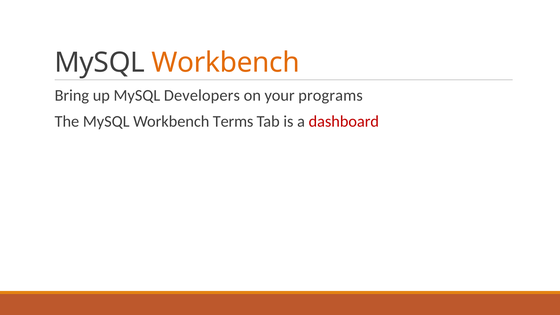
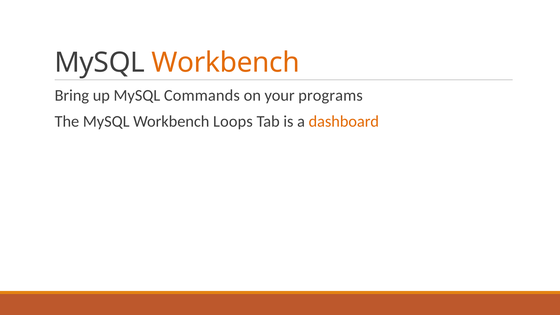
Developers: Developers -> Commands (202, 96)
Terms: Terms -> Loops (233, 121)
dashboard colour: red -> orange (344, 121)
